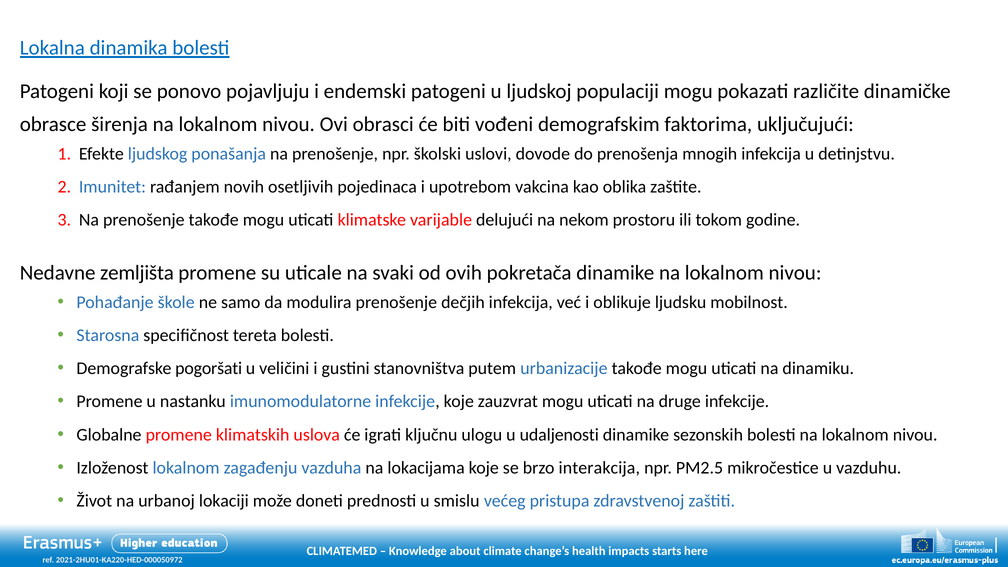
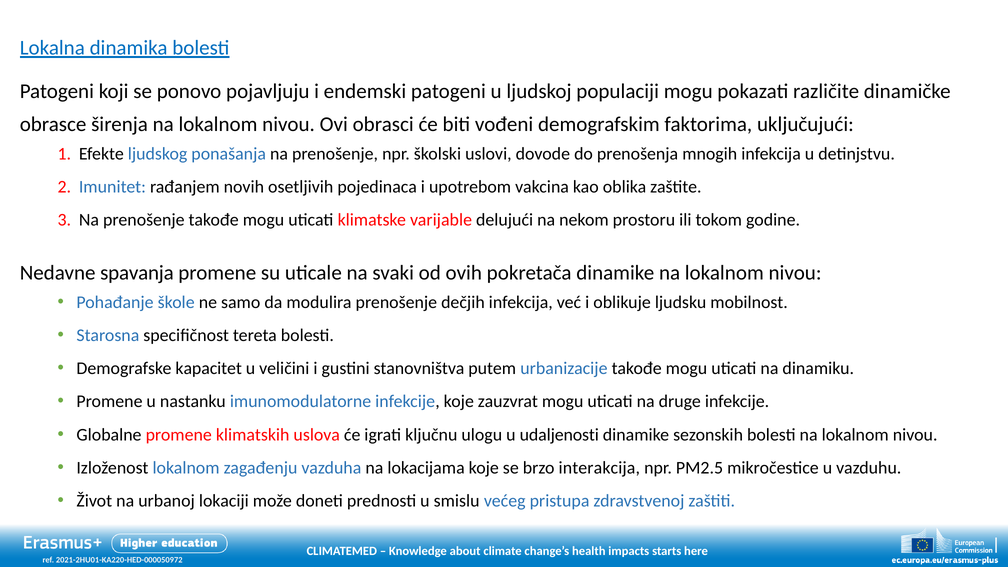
zemljišta: zemljišta -> spavanja (137, 273)
pogoršati: pogoršati -> kapacitet (209, 368)
